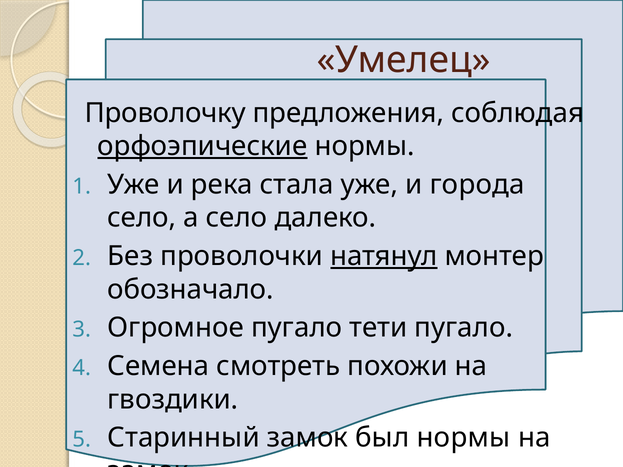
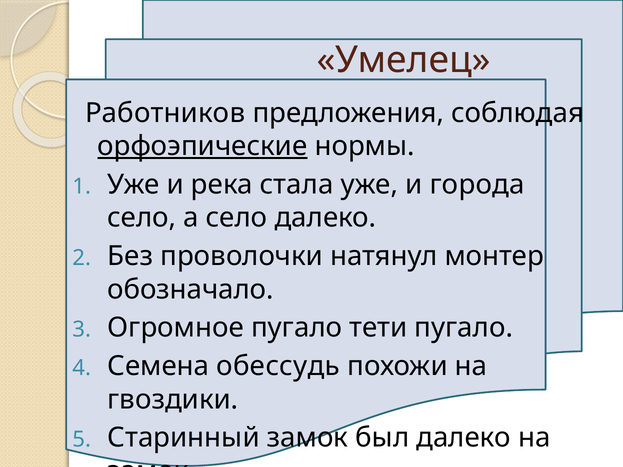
Проволочку: Проволочку -> Работников (165, 113)
натянул underline: present -> none (384, 256)
смотреть: смотреть -> обессудь (278, 366)
был нормы: нормы -> далеко (464, 438)
